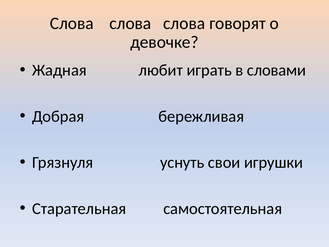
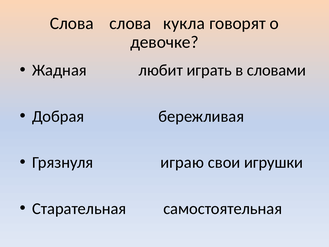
слова: слова -> кукла (184, 23)
уснуть: уснуть -> играю (182, 162)
